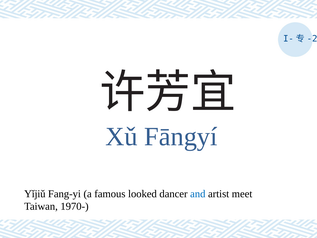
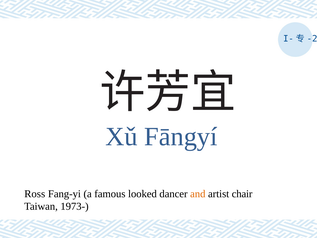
Yǐjiǔ: Yǐjiǔ -> Ross (35, 194)
and colour: blue -> orange (198, 194)
meet: meet -> chair (242, 194)
1970-: 1970- -> 1973- (75, 206)
